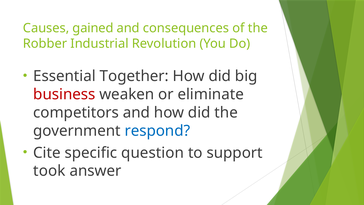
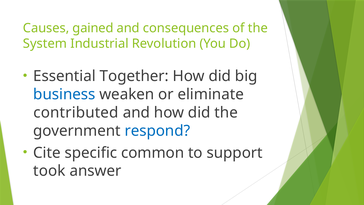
Robber: Robber -> System (45, 44)
business colour: red -> blue (64, 94)
competitors: competitors -> contributed (76, 112)
question: question -> common (153, 153)
